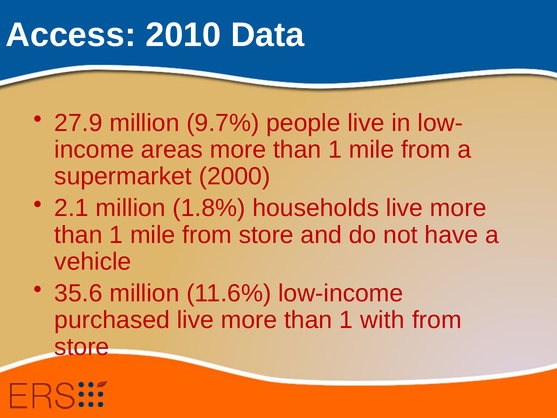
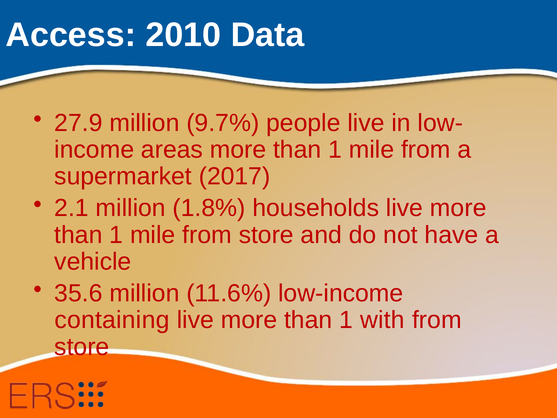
2000: 2000 -> 2017 (235, 176)
purchased: purchased -> containing (112, 320)
